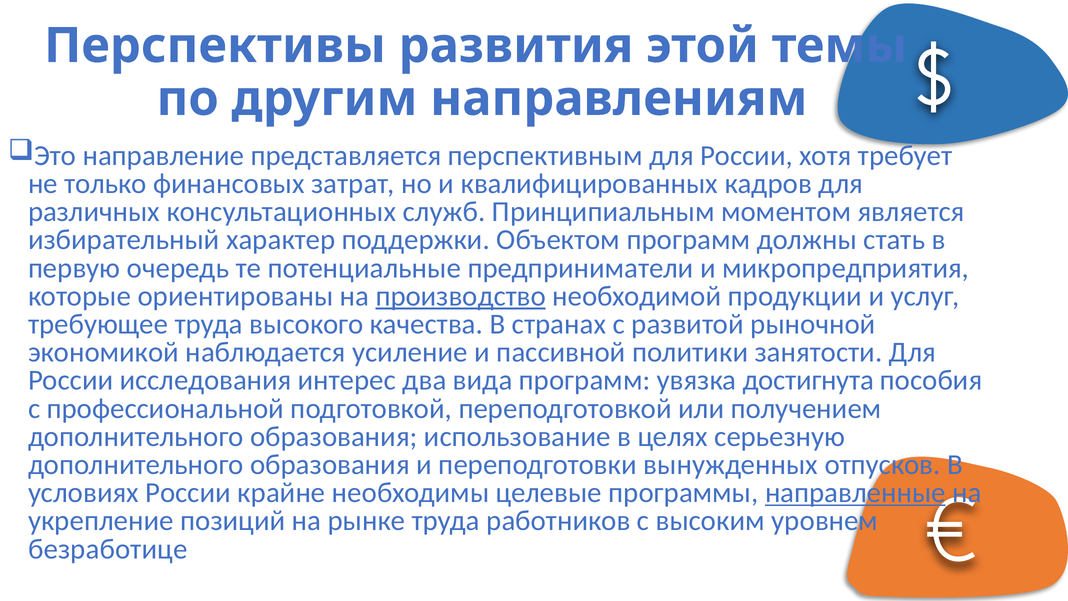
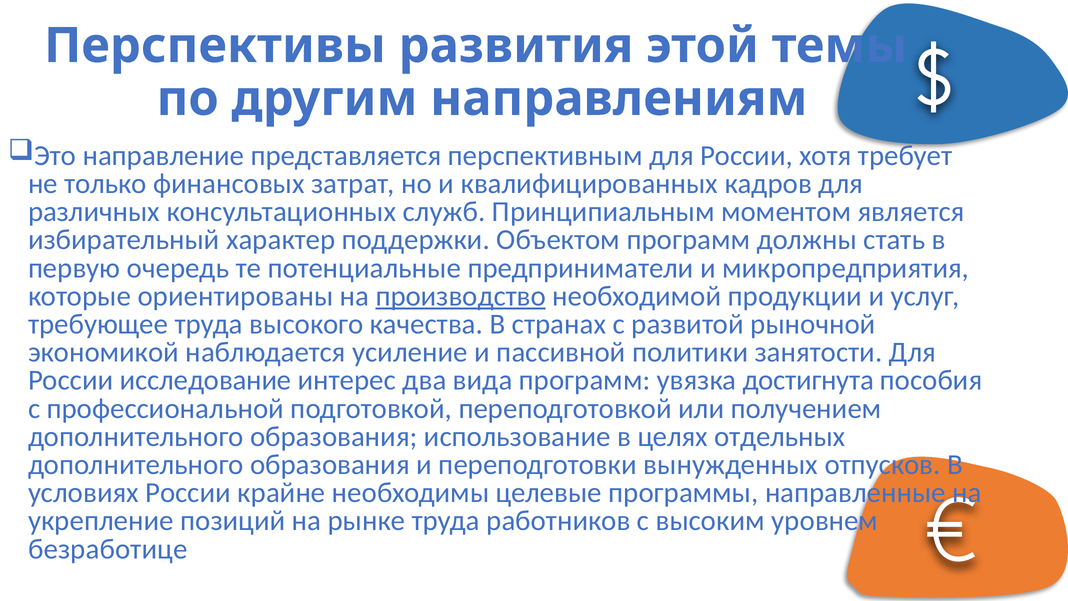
исследования: исследования -> исследование (206, 380)
серьезную: серьезную -> отдельных (780, 436)
направленные underline: present -> none (855, 493)
